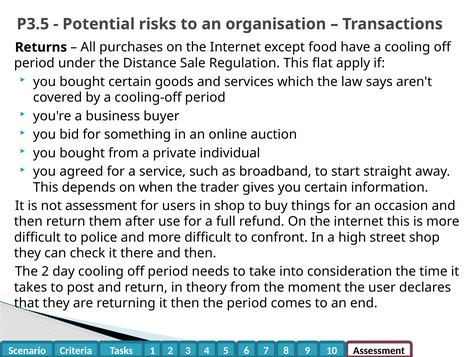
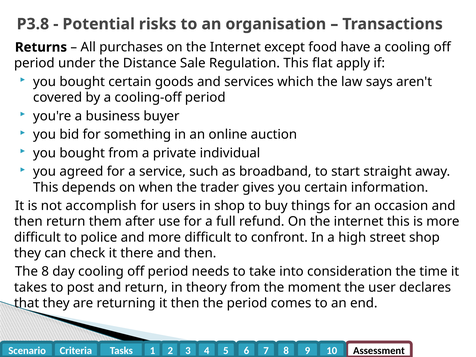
P3.5: P3.5 -> P3.8 (33, 24)
not assessment: assessment -> accomplish (101, 206)
The 2: 2 -> 8 (45, 271)
